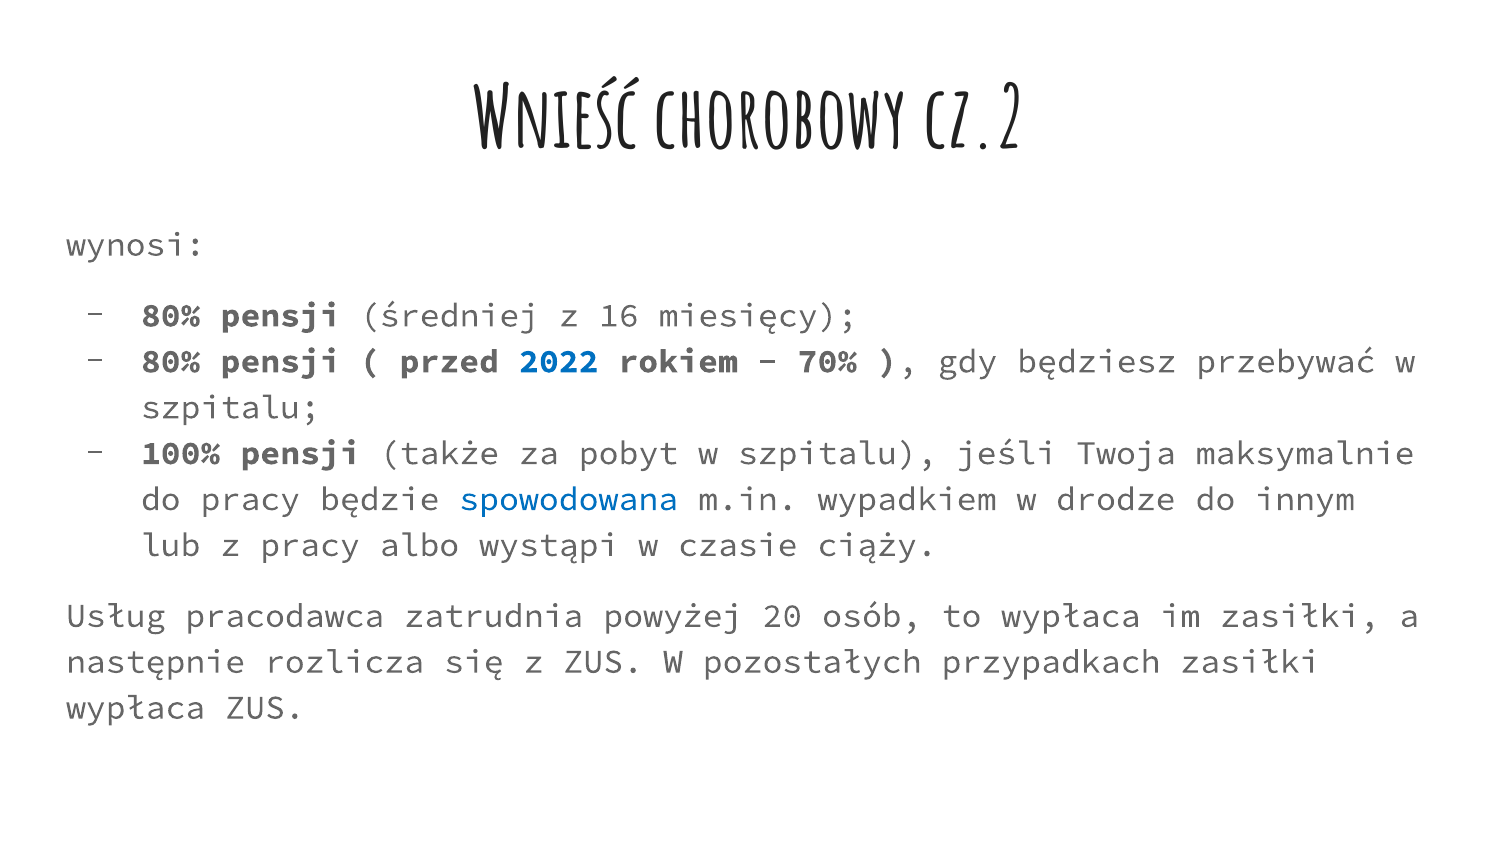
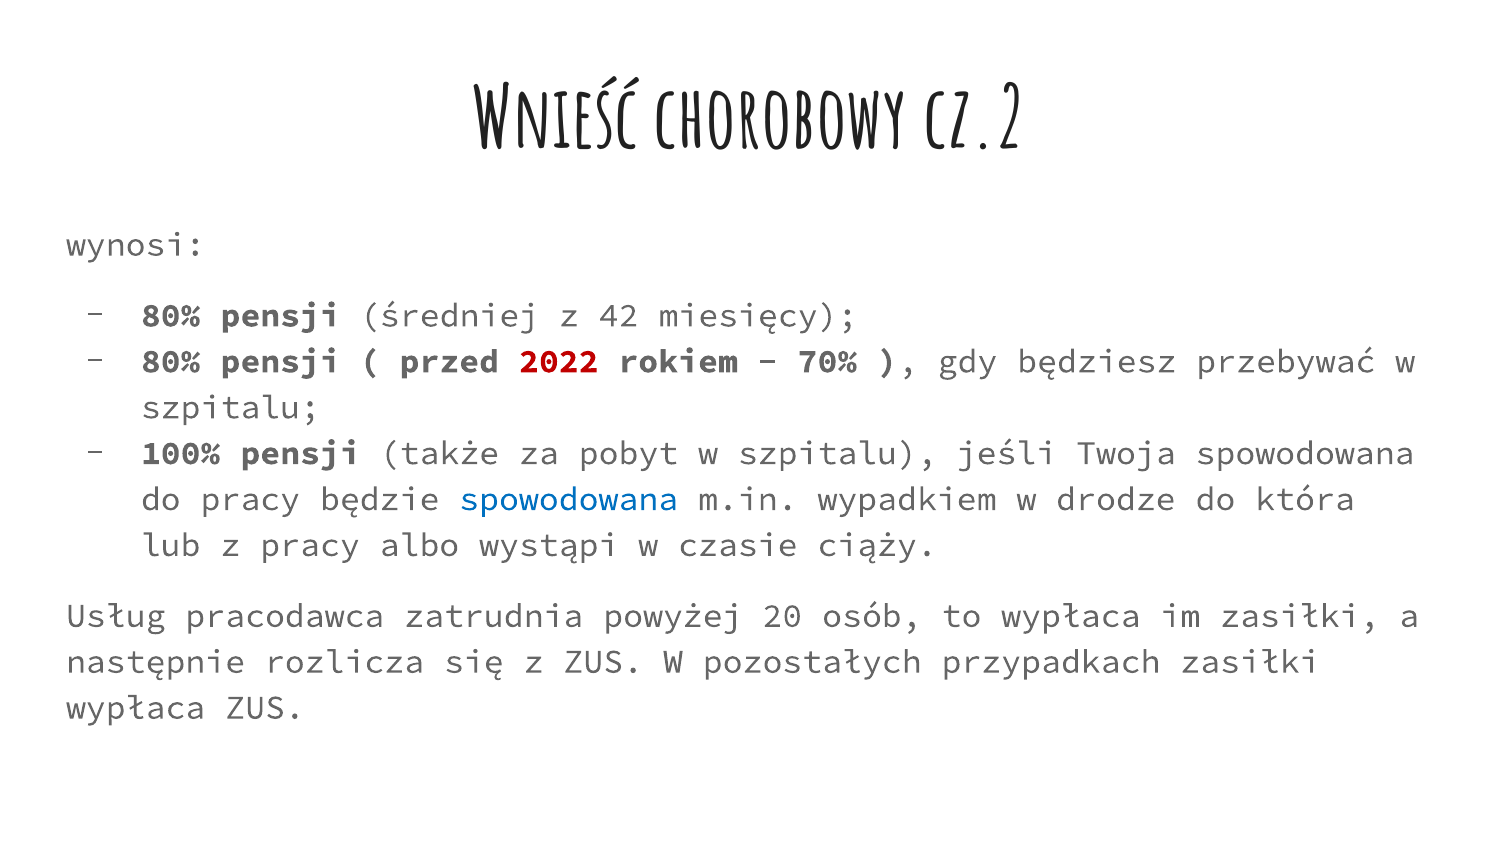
16: 16 -> 42 (619, 315)
2022 colour: blue -> red (559, 361)
Twoja maksymalnie: maksymalnie -> spowodowana (1305, 453)
innym: innym -> która (1305, 499)
